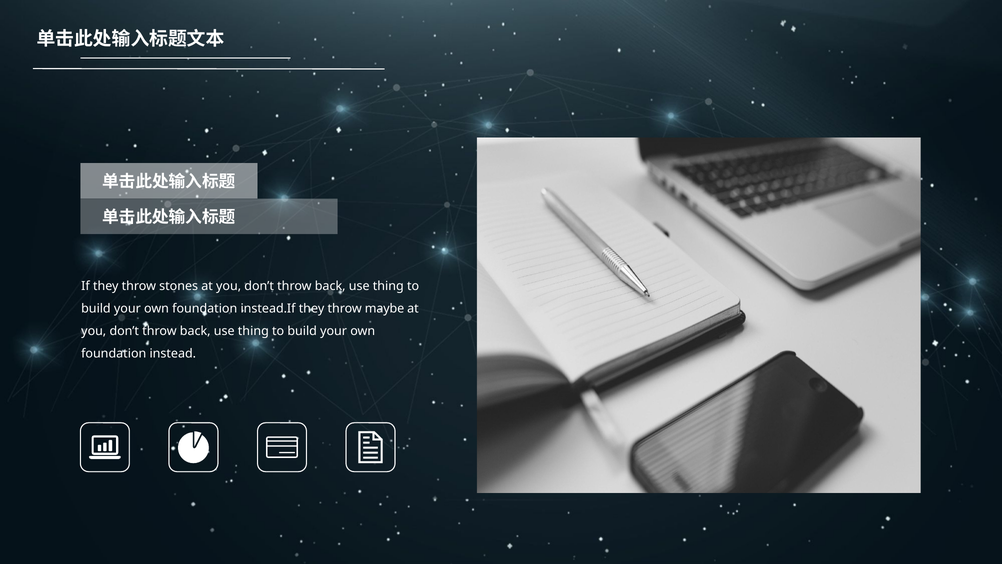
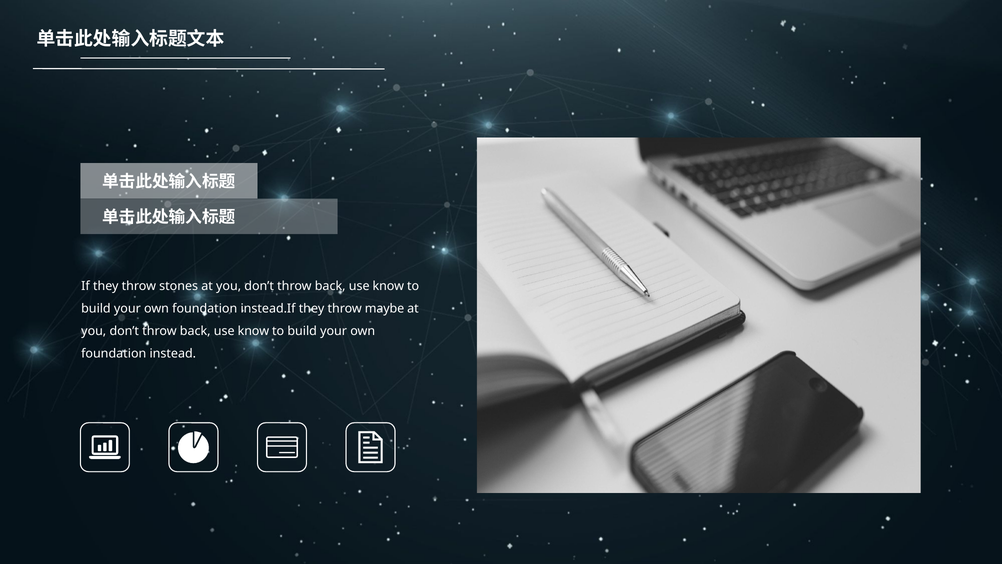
thing: thing -> know (388, 286)
thing: thing -> know (253, 331)
